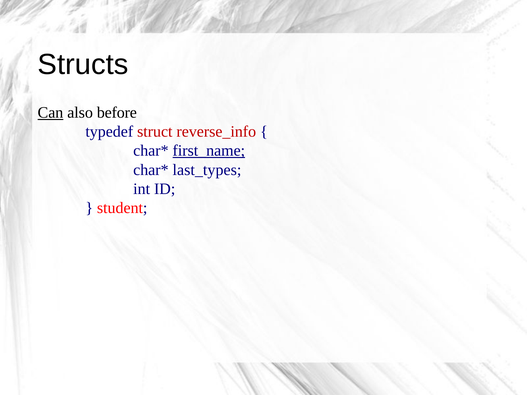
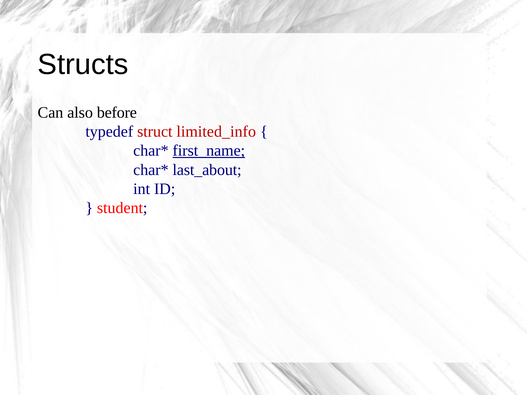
Can underline: present -> none (50, 113)
reverse_info: reverse_info -> limited_info (216, 132)
last_types: last_types -> last_about (207, 170)
